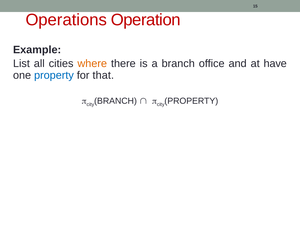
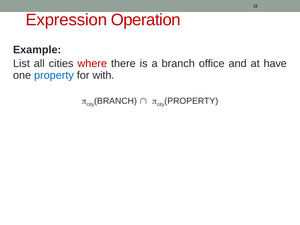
Operations: Operations -> Expression (66, 20)
where colour: orange -> red (92, 64)
that: that -> with (103, 75)
